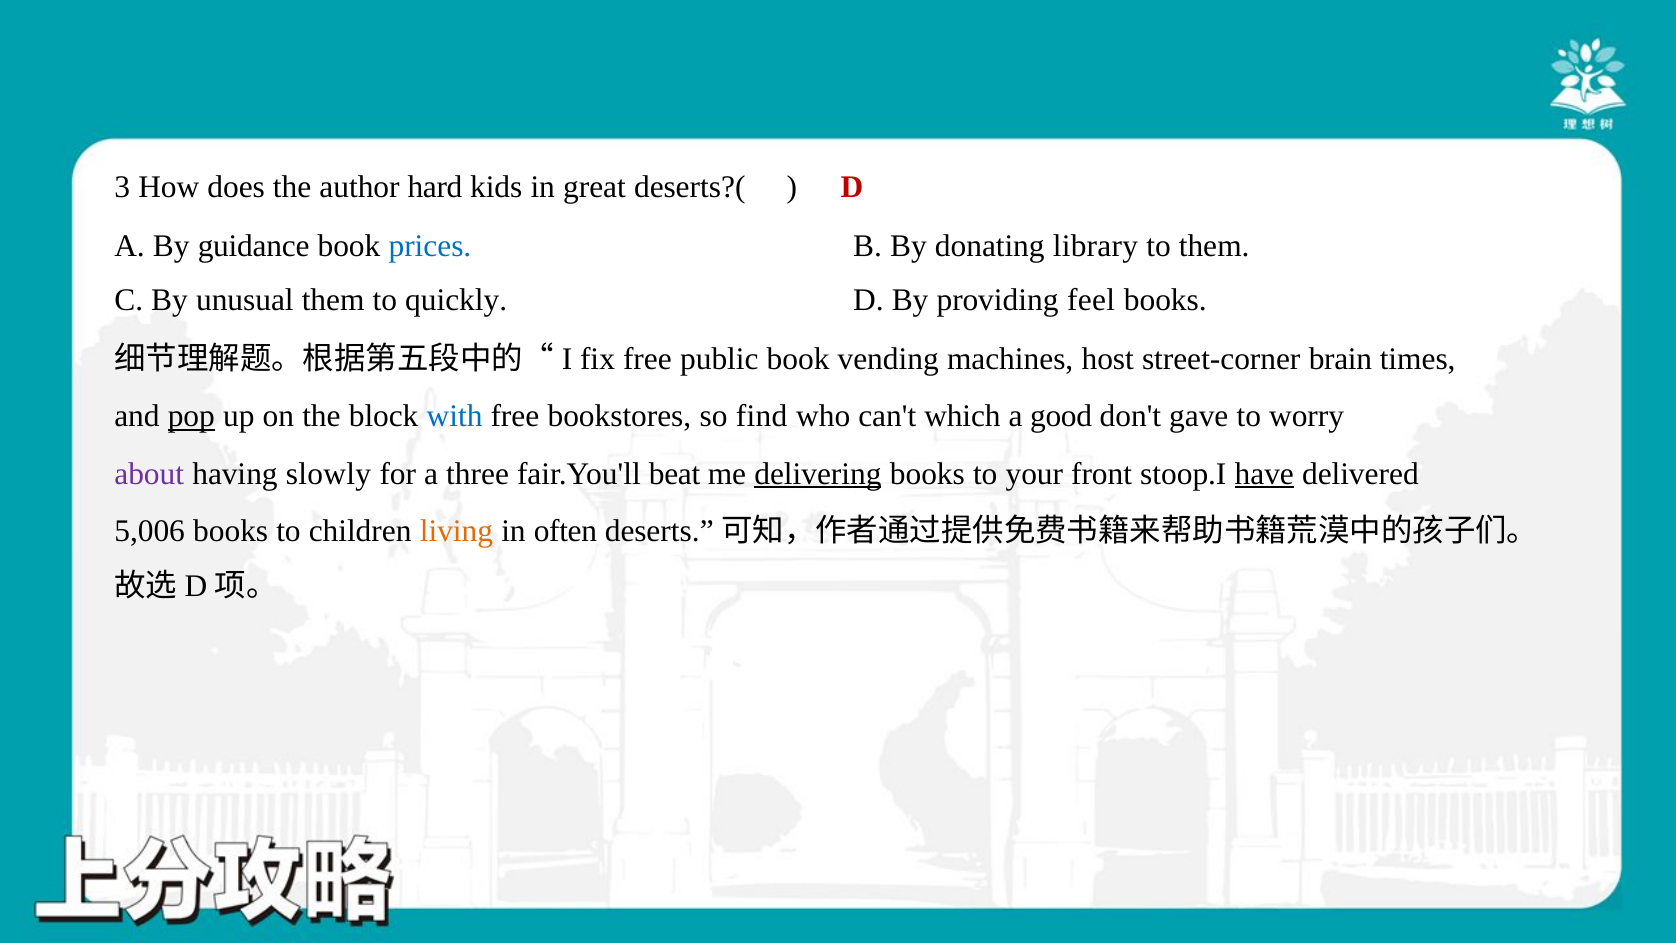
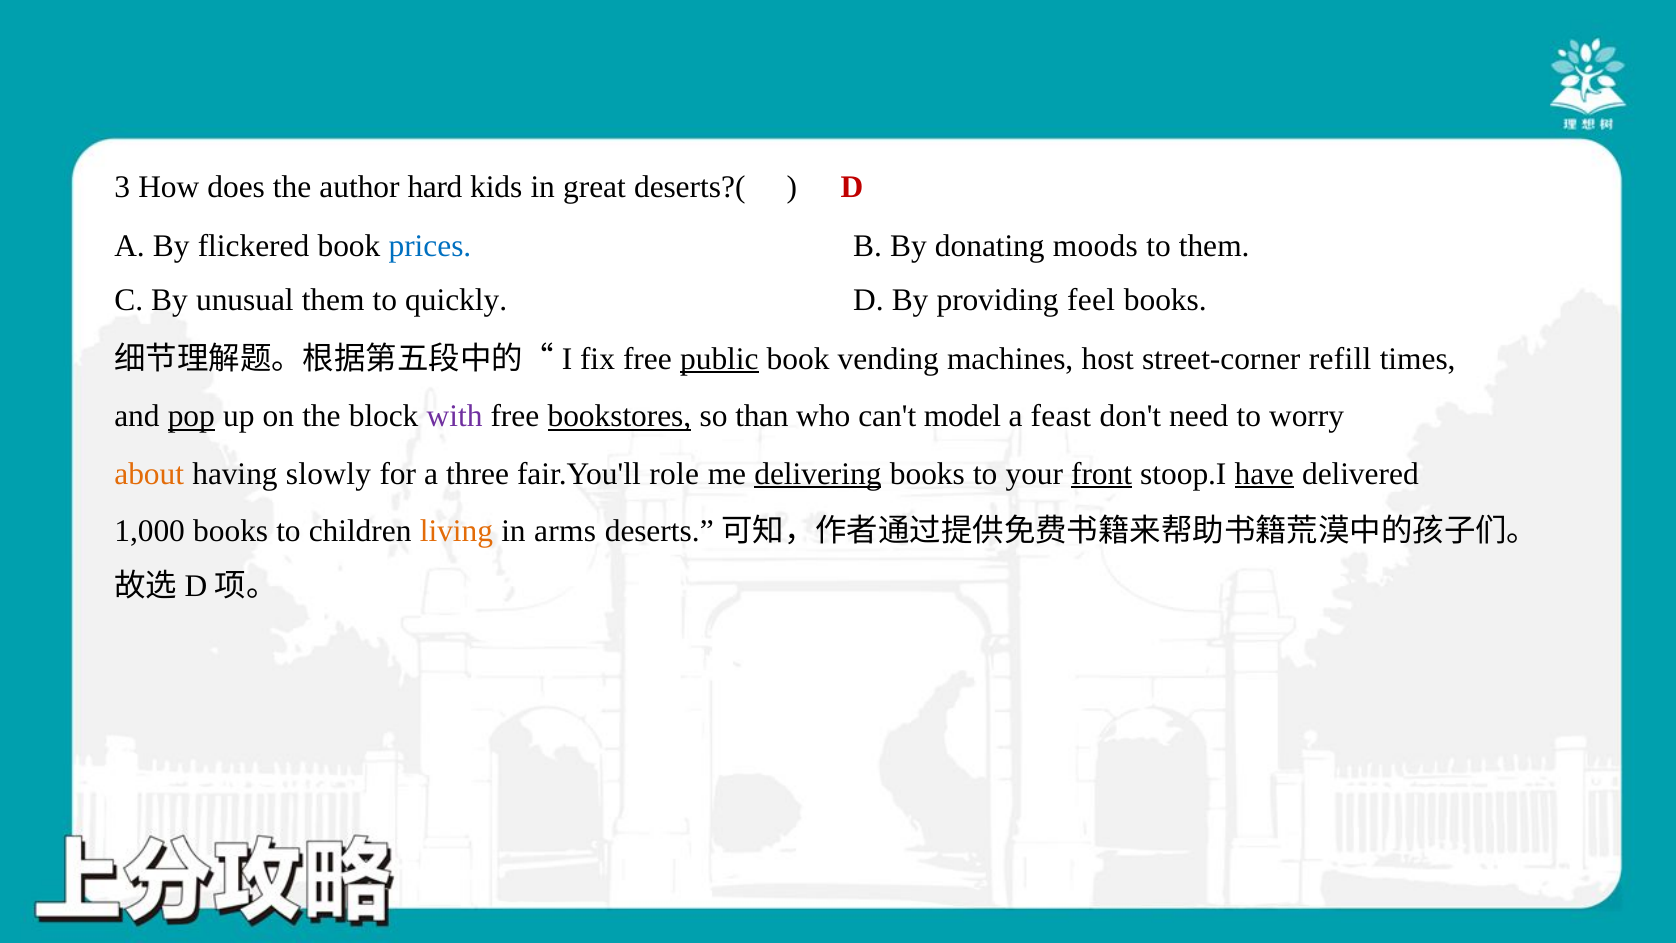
guidance: guidance -> flickered (254, 246)
library: library -> moods (1095, 246)
public underline: none -> present (719, 359)
brain: brain -> refill (1340, 359)
with colour: blue -> purple (455, 416)
bookstores underline: none -> present (619, 416)
find: find -> than (762, 416)
which: which -> model (963, 416)
good: good -> feast (1061, 416)
gave: gave -> need (1199, 416)
about colour: purple -> orange (149, 474)
beat: beat -> role (674, 474)
front underline: none -> present (1102, 474)
5,006: 5,006 -> 1,000 (150, 531)
often: often -> arms (565, 531)
